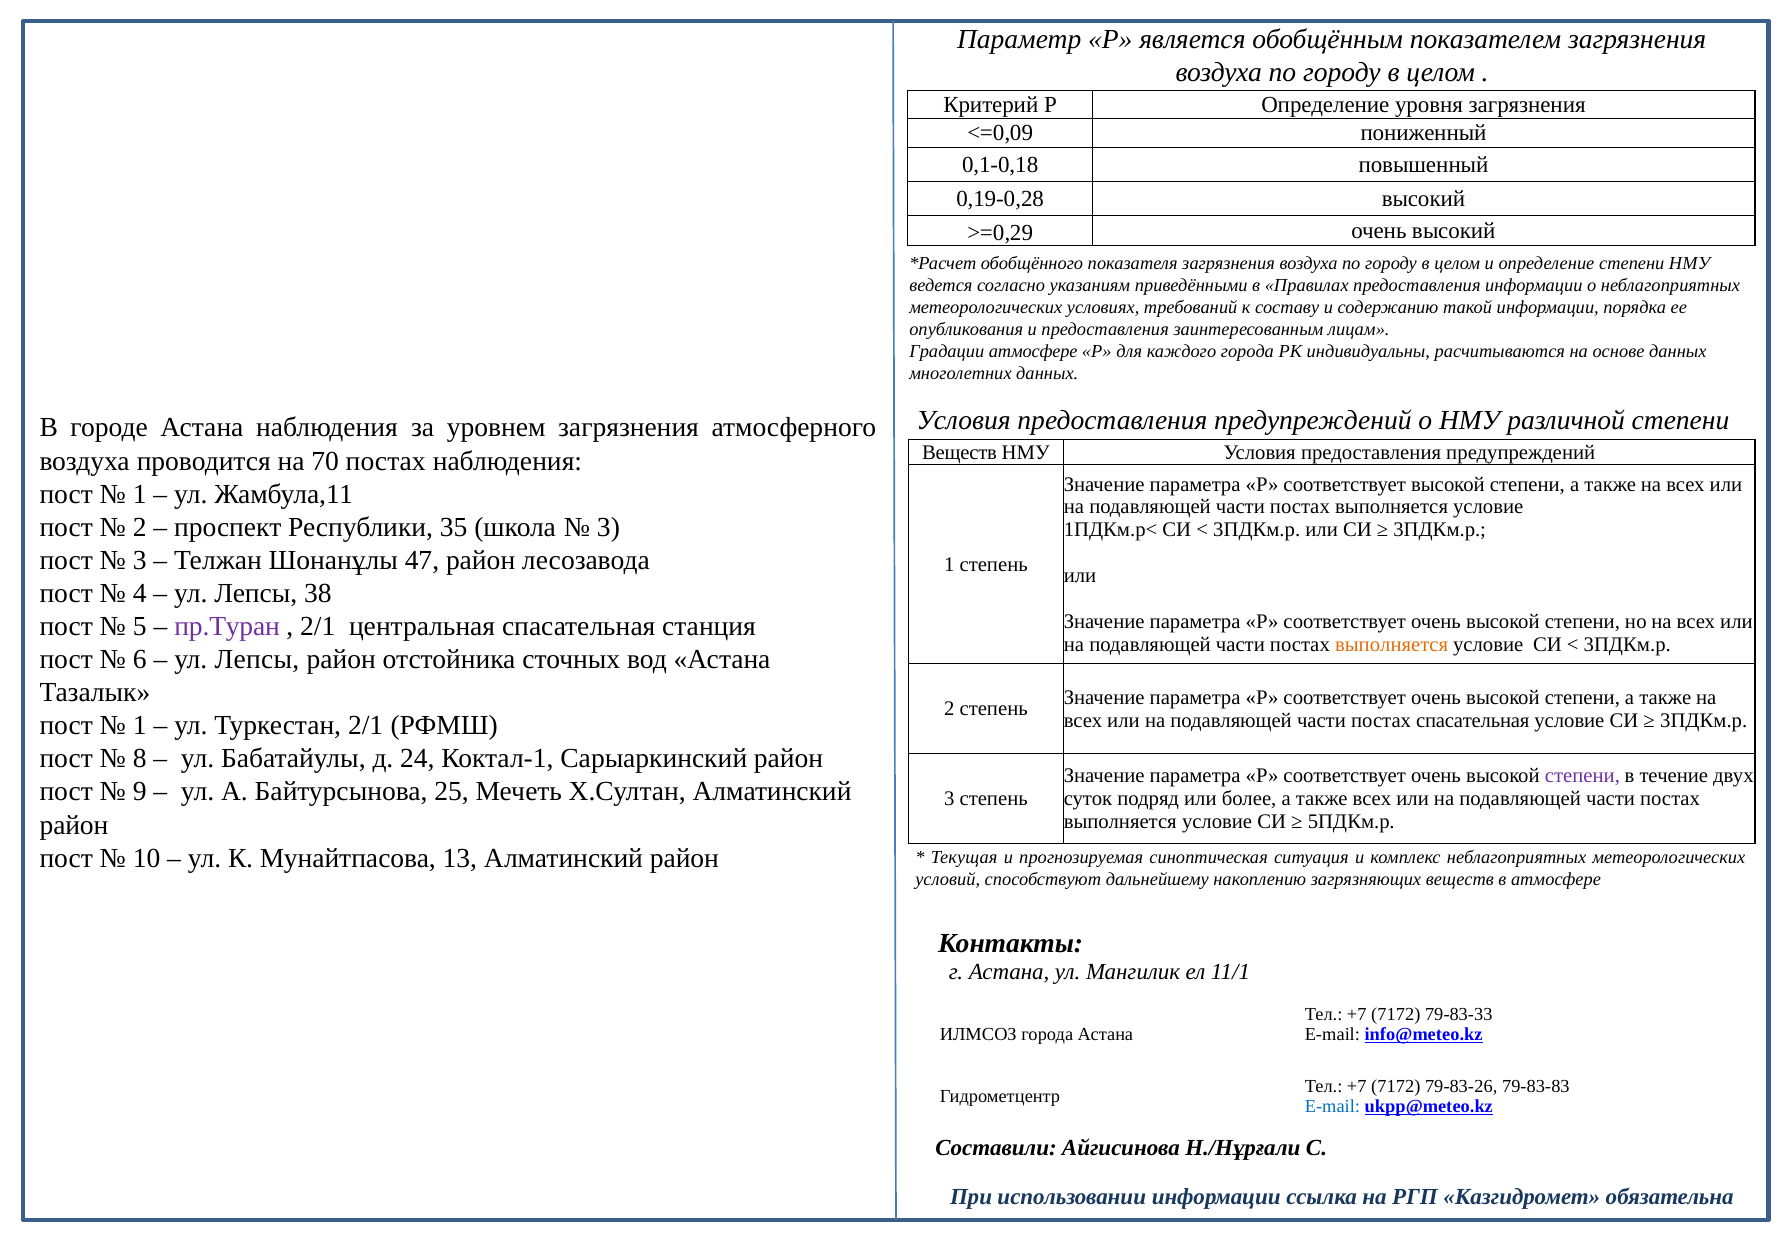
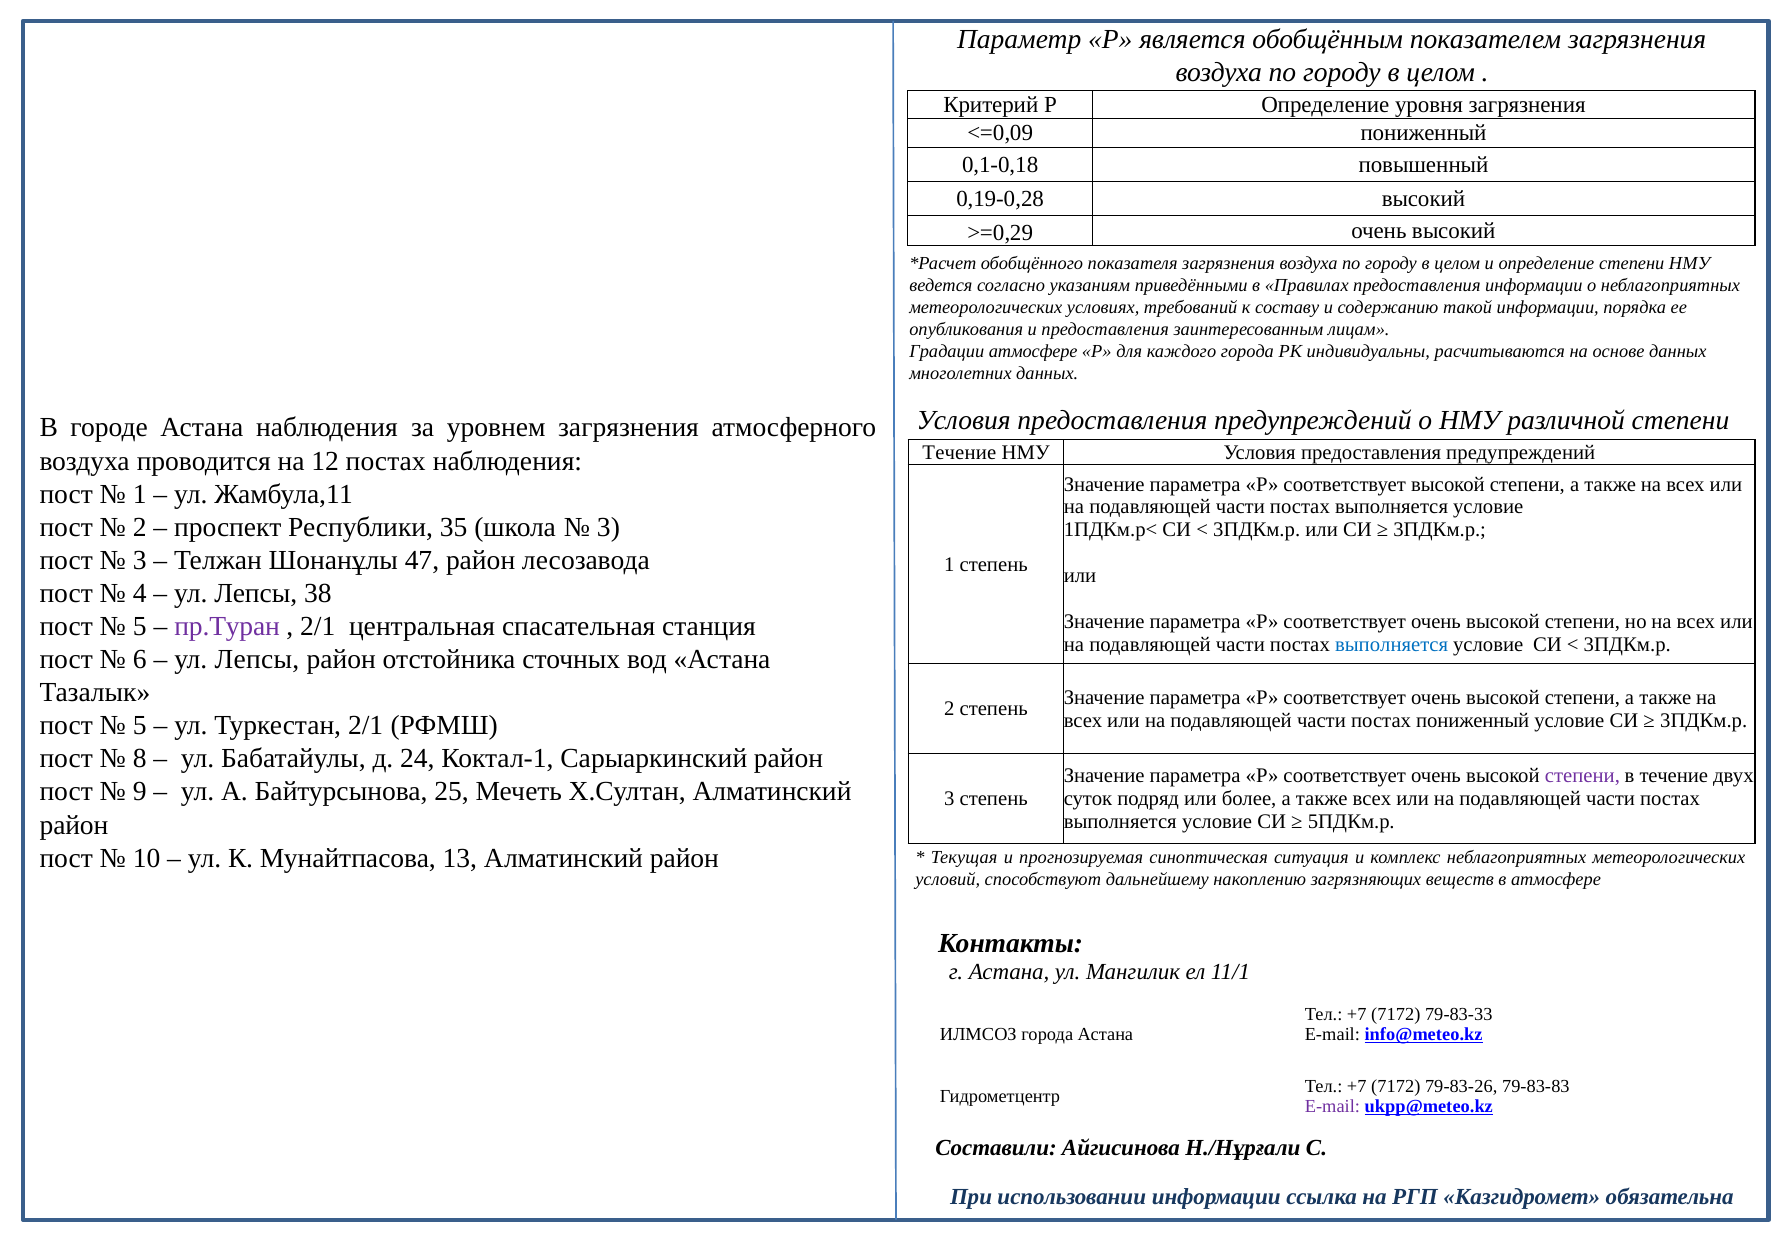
Веществ: Веществ -> Течение (959, 452)
70: 70 -> 12 (325, 461)
выполняется colour: orange -> blue (1392, 645)
постах спасательная: спасательная -> пониженный (1473, 720)
1: 1 -> 5 (140, 725)
E-mail colour: blue -> purple (1332, 1106)
